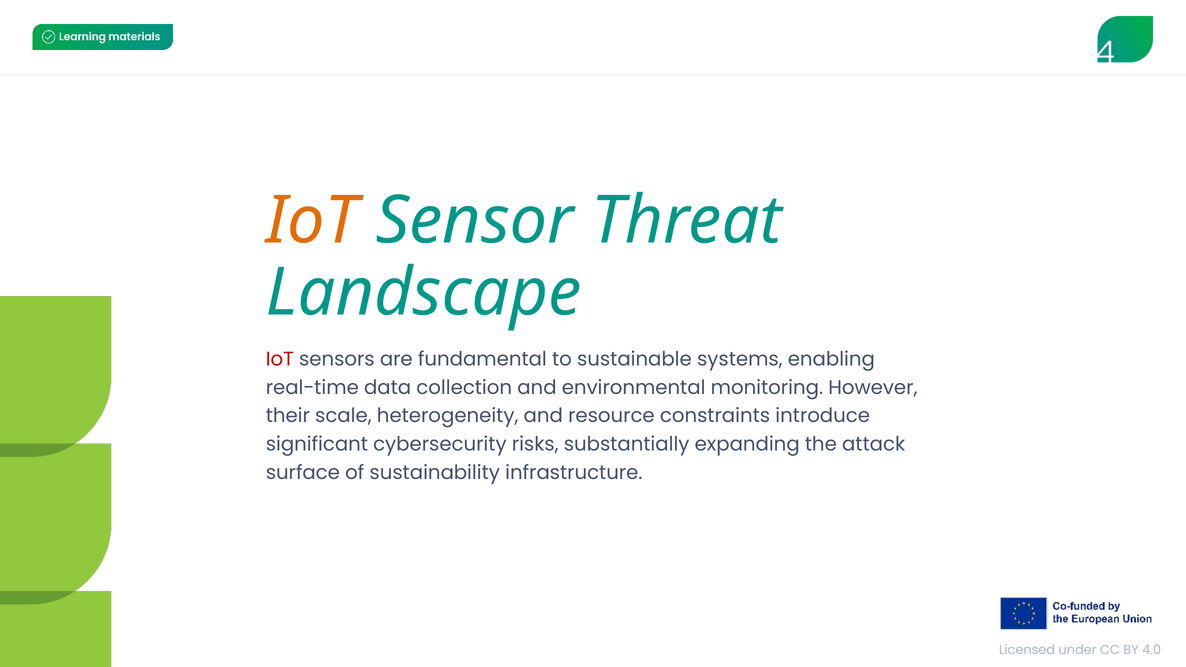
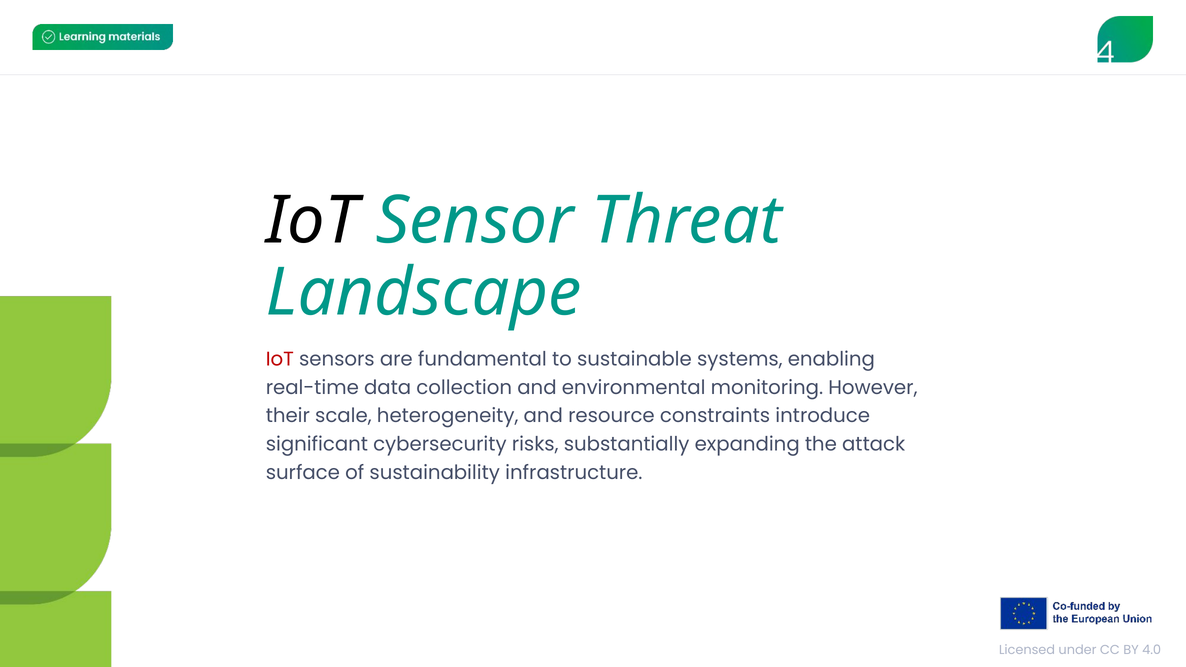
IoT colour: orange -> black (312, 221)
